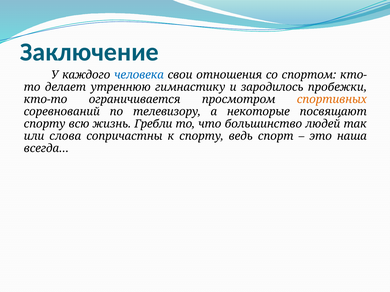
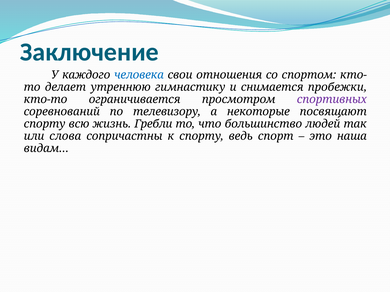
зародилось: зародилось -> снимается (272, 87)
спортивных colour: orange -> purple (332, 99)
всегда…: всегда… -> видам… (46, 149)
